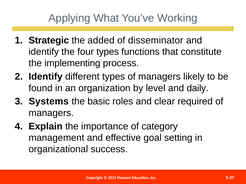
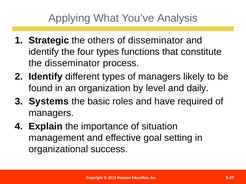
Working: Working -> Analysis (177, 18)
added: added -> others (101, 40)
the implementing: implementing -> disseminator (72, 63)
clear: clear -> have (165, 102)
category: category -> situation (160, 127)
